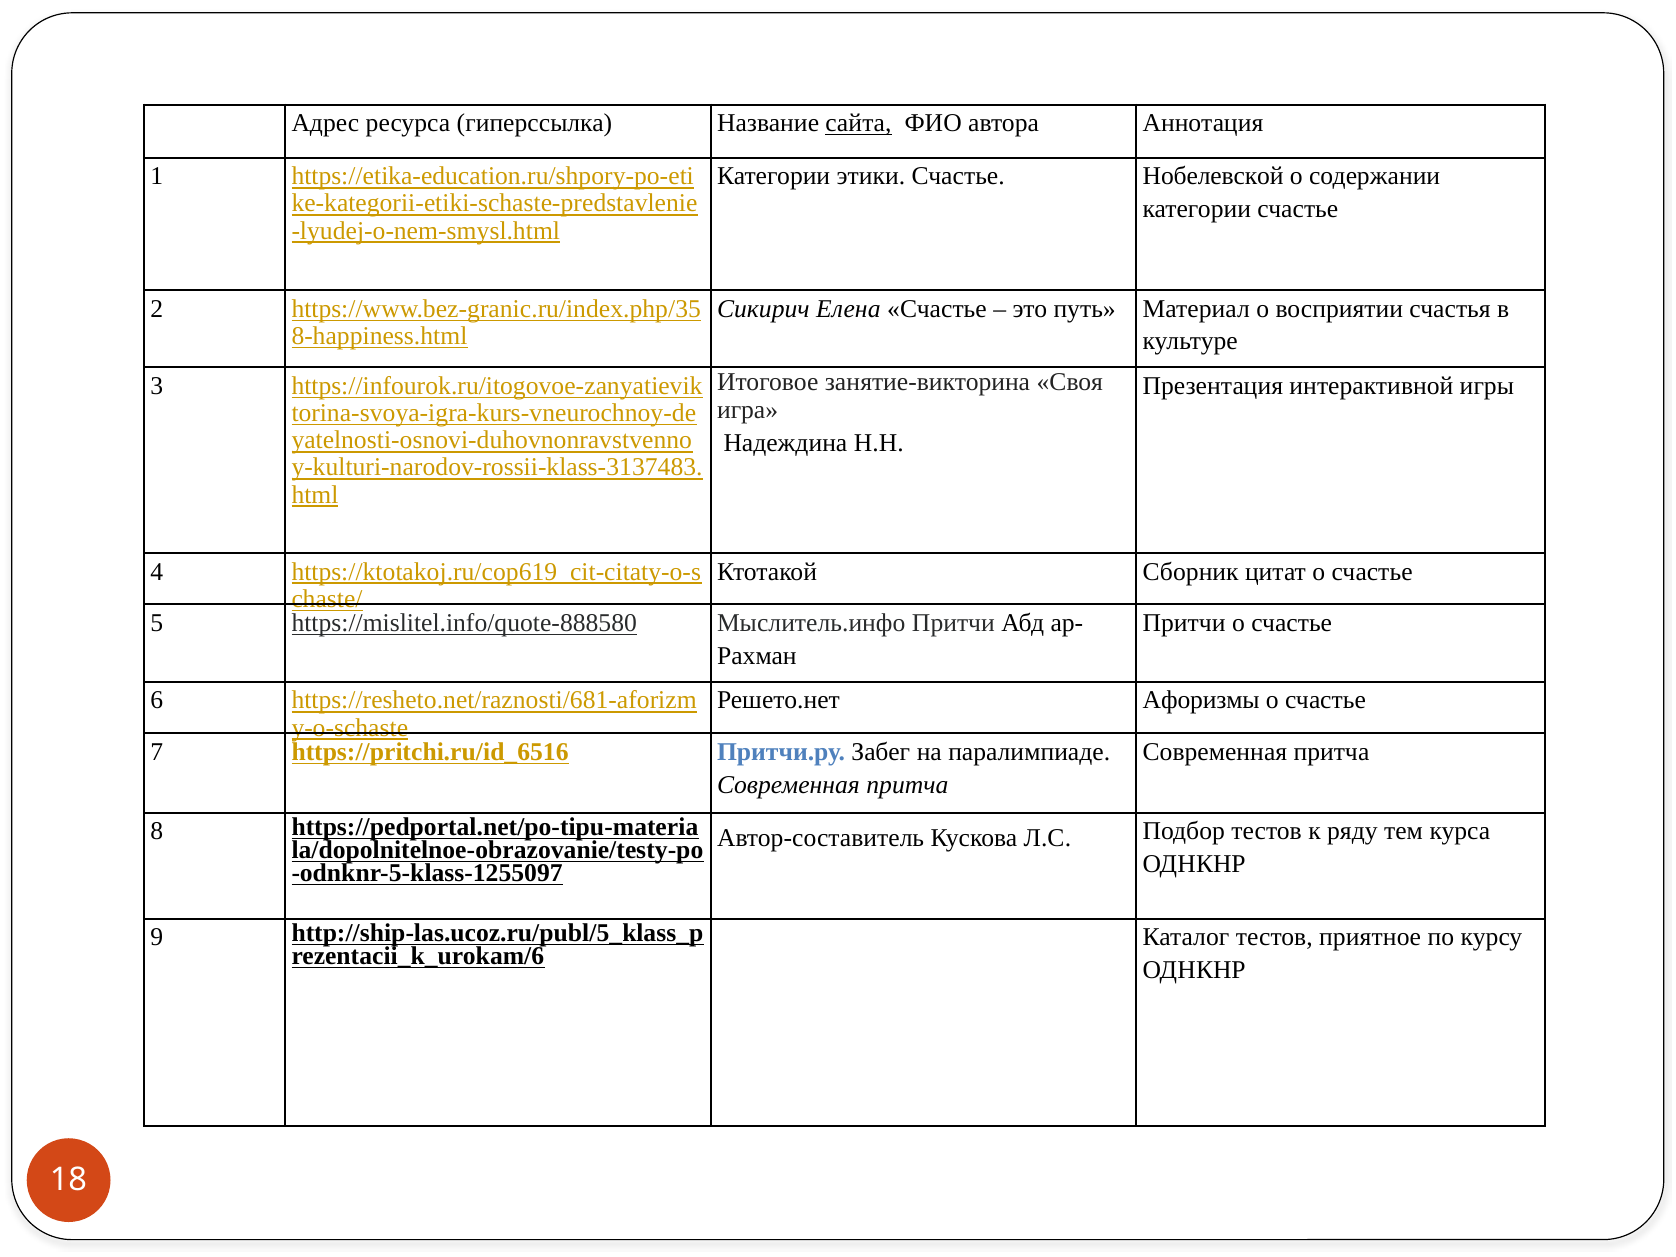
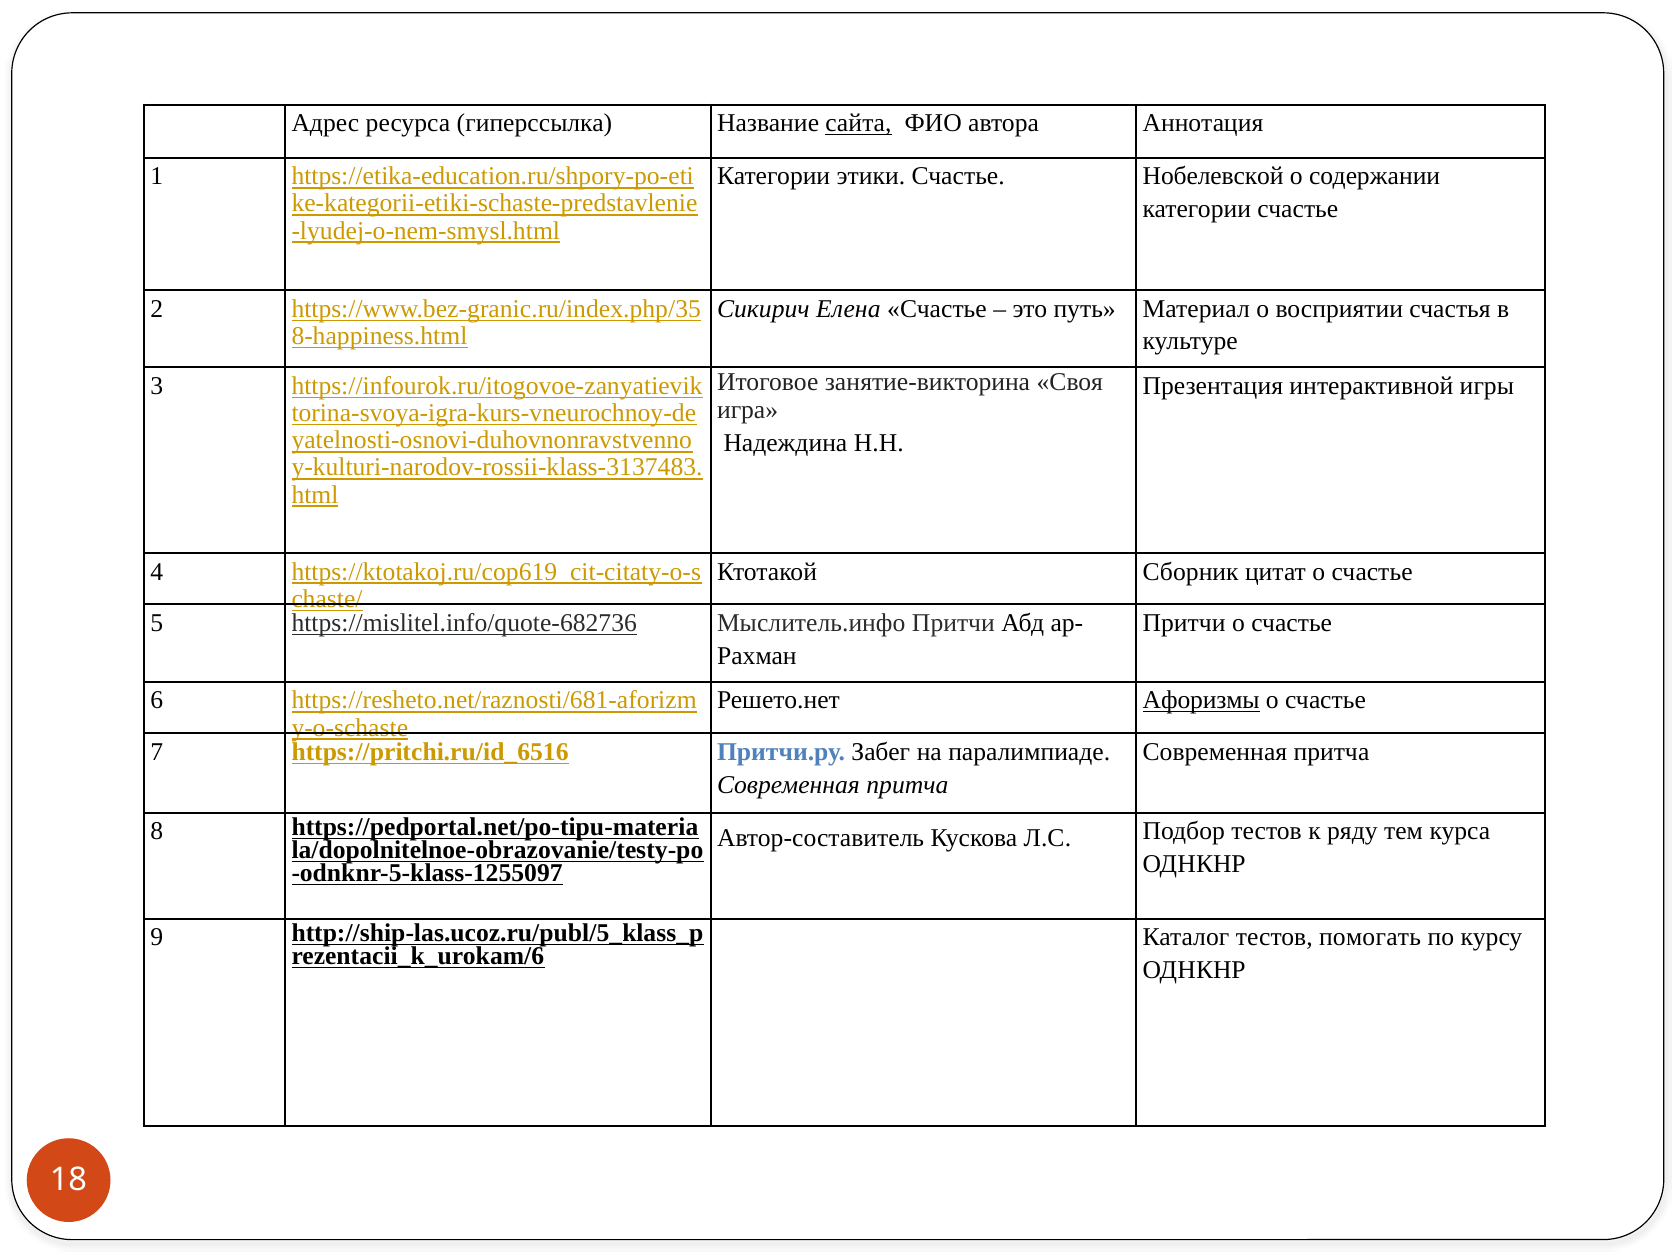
https://mislitel.info/quote-888580: https://mislitel.info/quote-888580 -> https://mislitel.info/quote-682736 (464, 623)
Афоризмы underline: none -> present (1201, 700)
приятное: приятное -> помогать (1370, 937)
